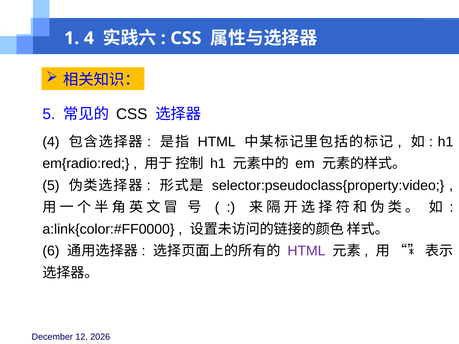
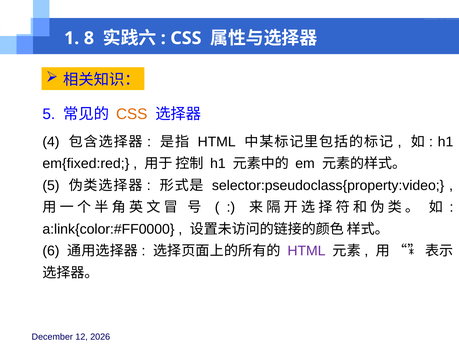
1 4: 4 -> 8 (89, 38)
CSS colour: black -> orange (132, 114)
em{radio:red: em{radio:red -> em{fixed:red (86, 164)
